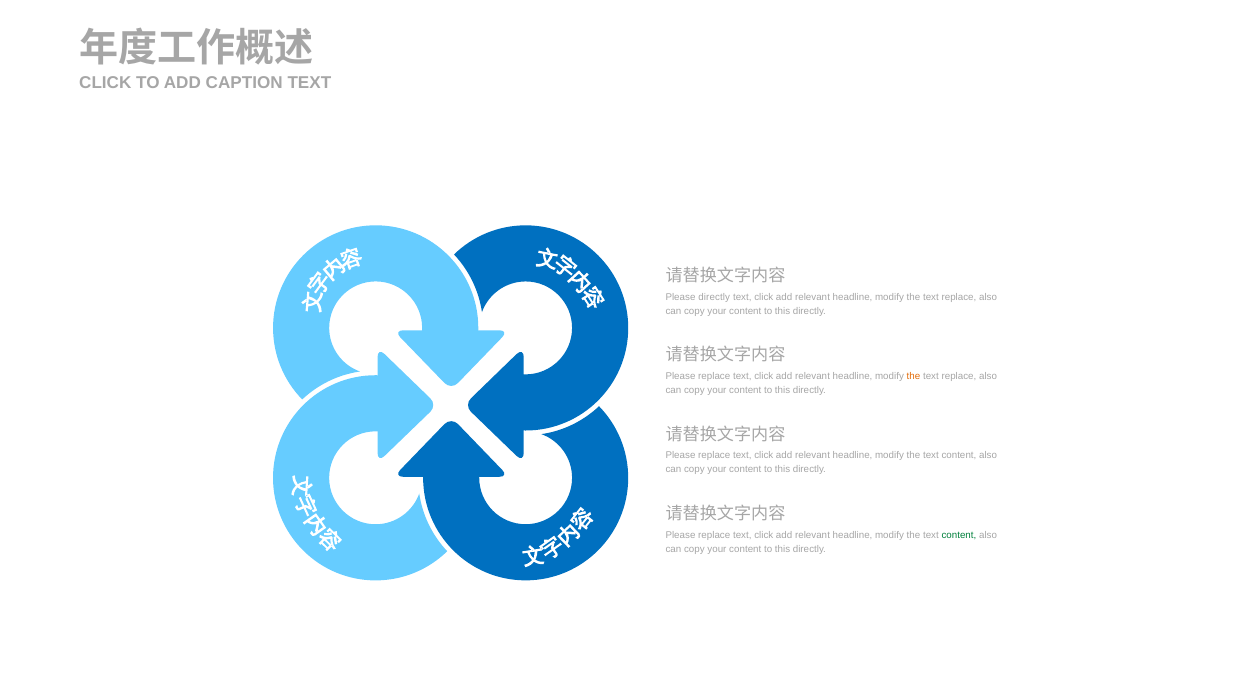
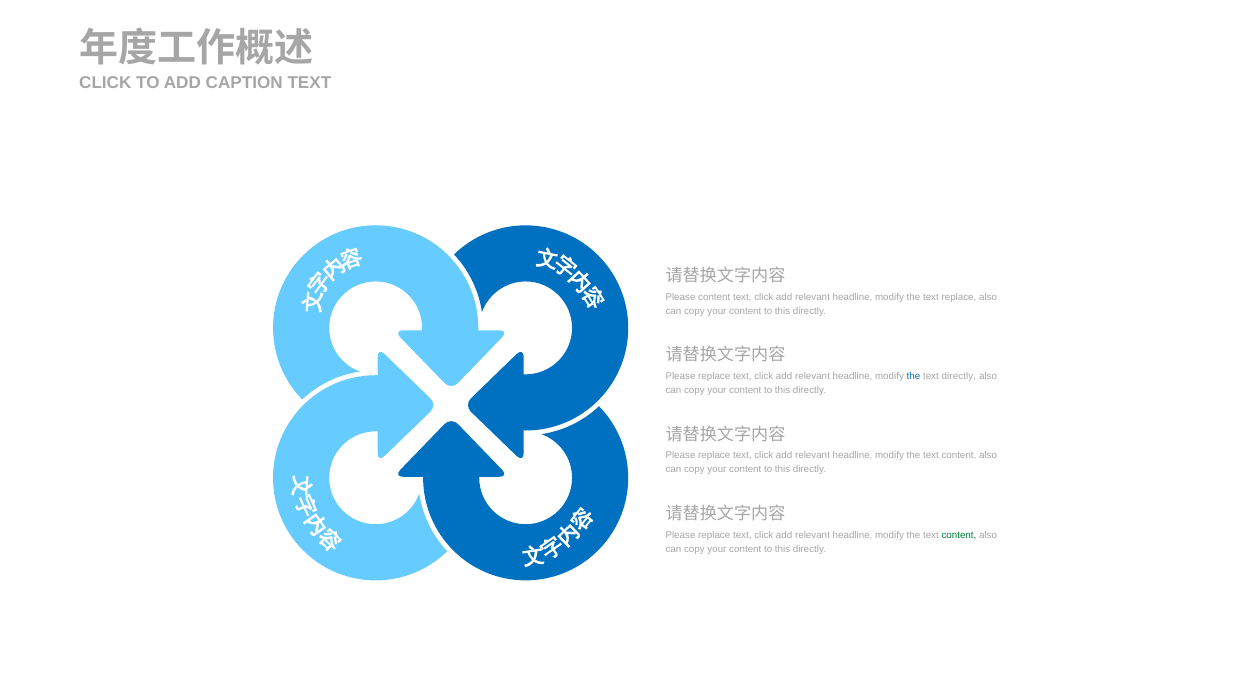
Please directly: directly -> content (714, 297)
the colour: orange -> blue (913, 377)
replace: replace -> directly (959, 377)
